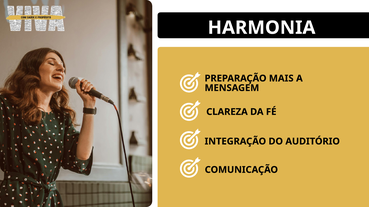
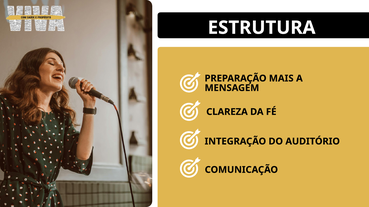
HARMONIA: HARMONIA -> ESTRUTURA (262, 28)
